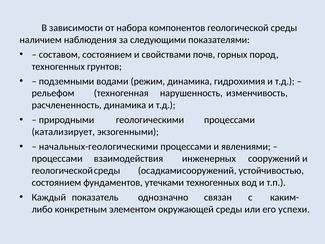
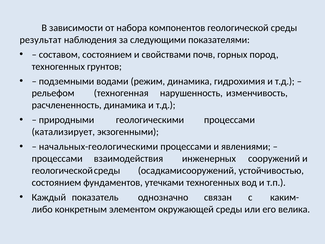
наличием: наличием -> результат (41, 40)
успехи: успехи -> велика (294, 209)
